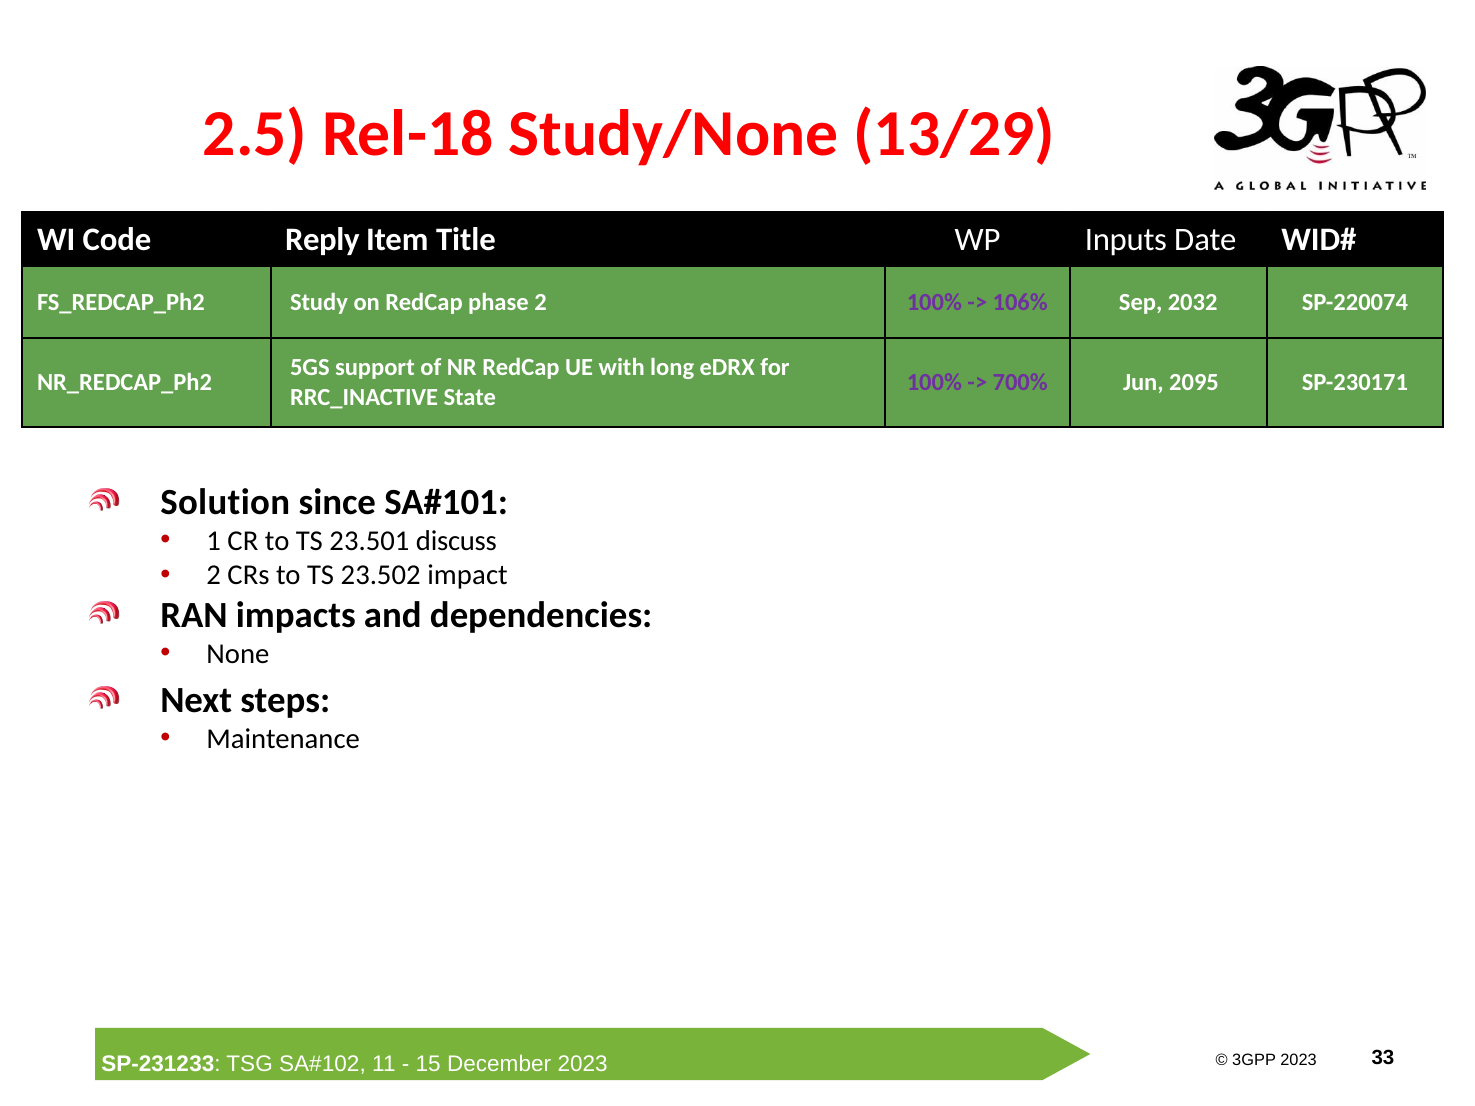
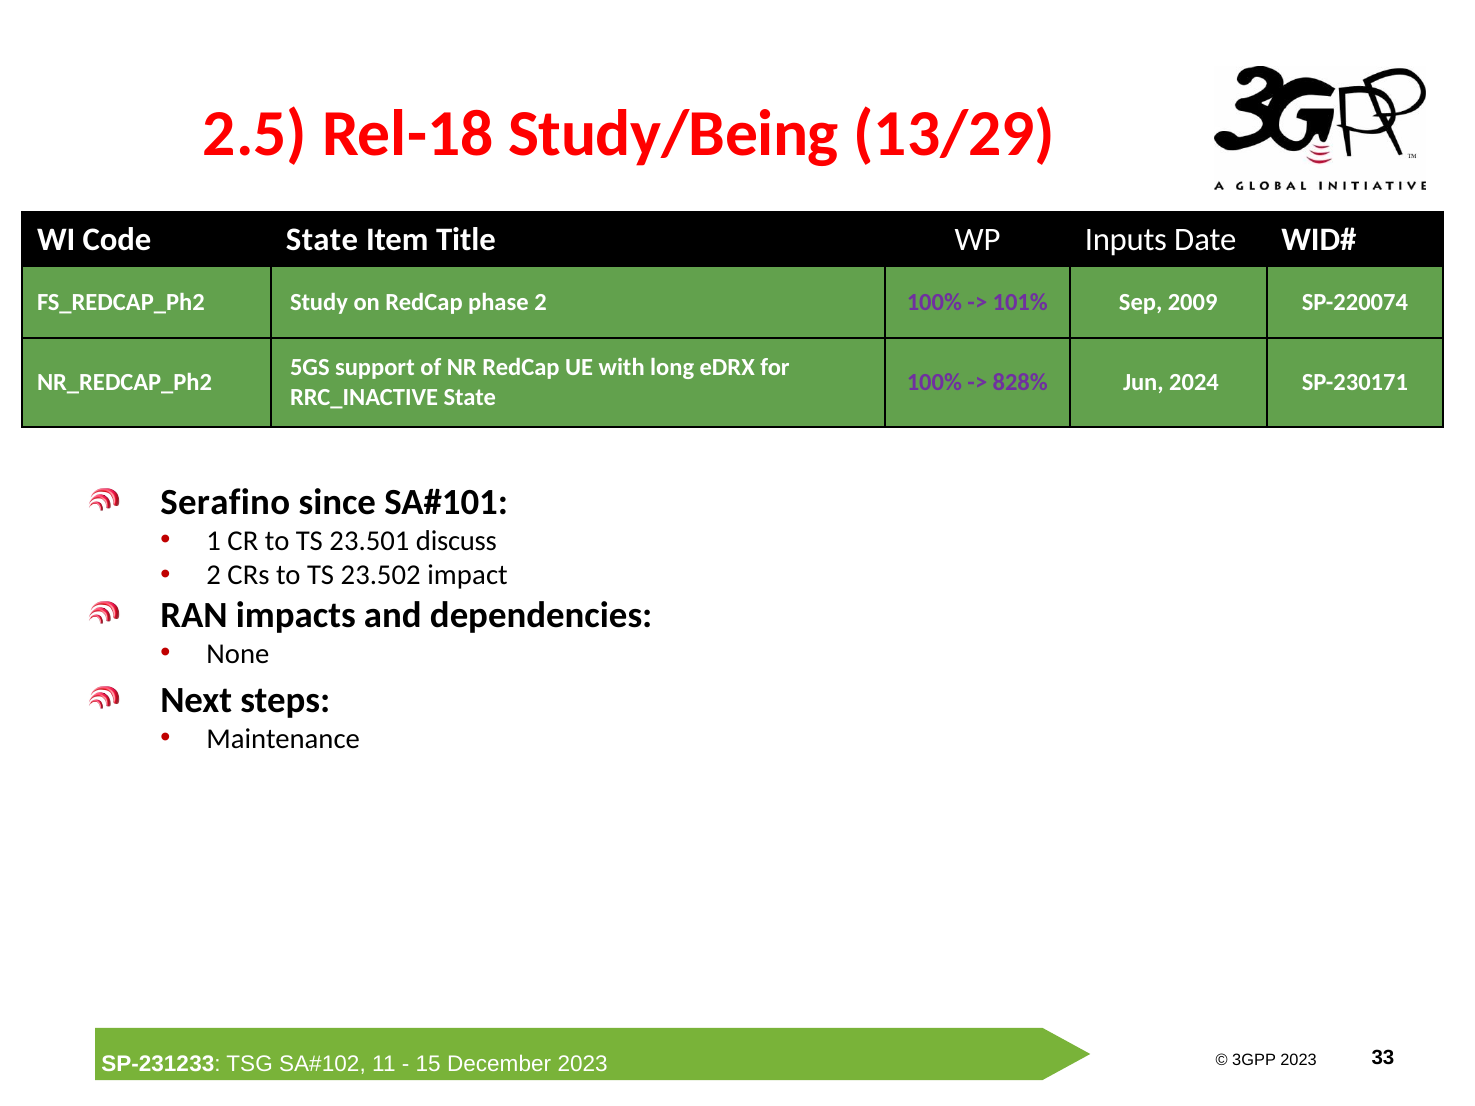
Study/None: Study/None -> Study/Being (674, 134)
Code Reply: Reply -> State (322, 240)
106%: 106% -> 101% (1020, 303)
2032: 2032 -> 2009 (1193, 303)
700%: 700% -> 828% (1020, 383)
2095: 2095 -> 2024 (1194, 383)
Solution: Solution -> Serafino (225, 502)
